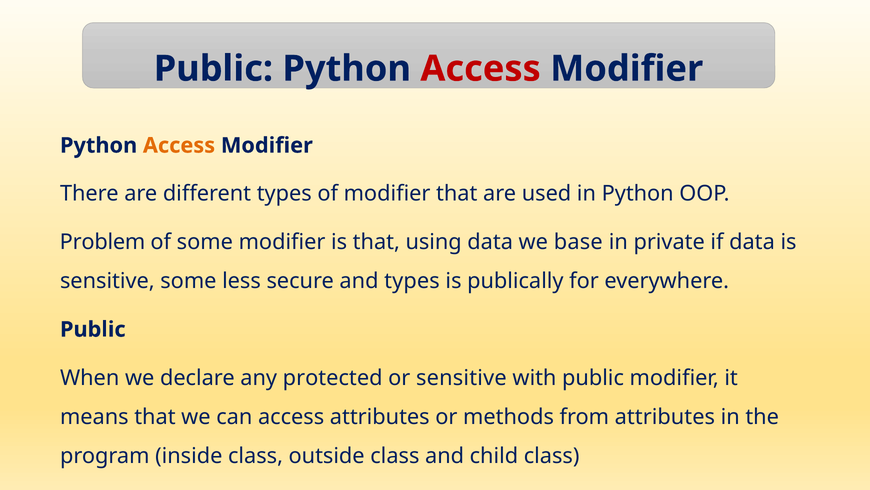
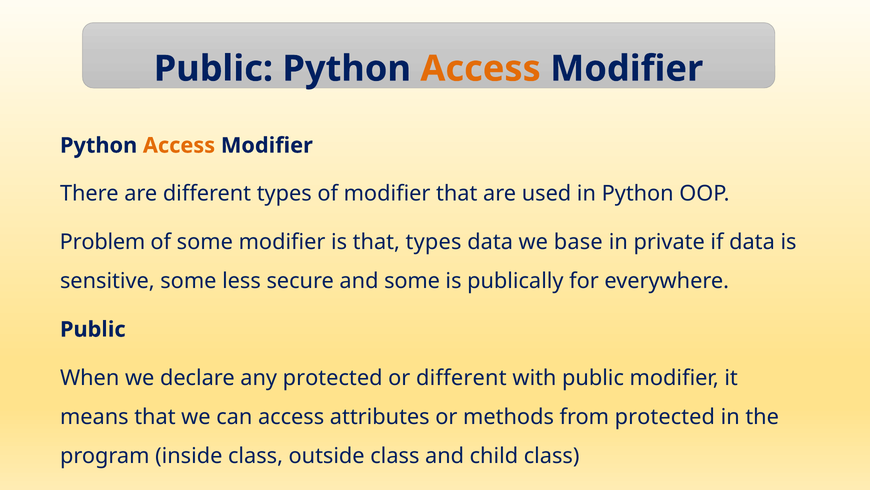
Access colour: red -> orange (481, 69)
that using: using -> types (434, 242)
and types: types -> some (412, 281)
or sensitive: sensitive -> different (461, 377)
from attributes: attributes -> protected (665, 416)
